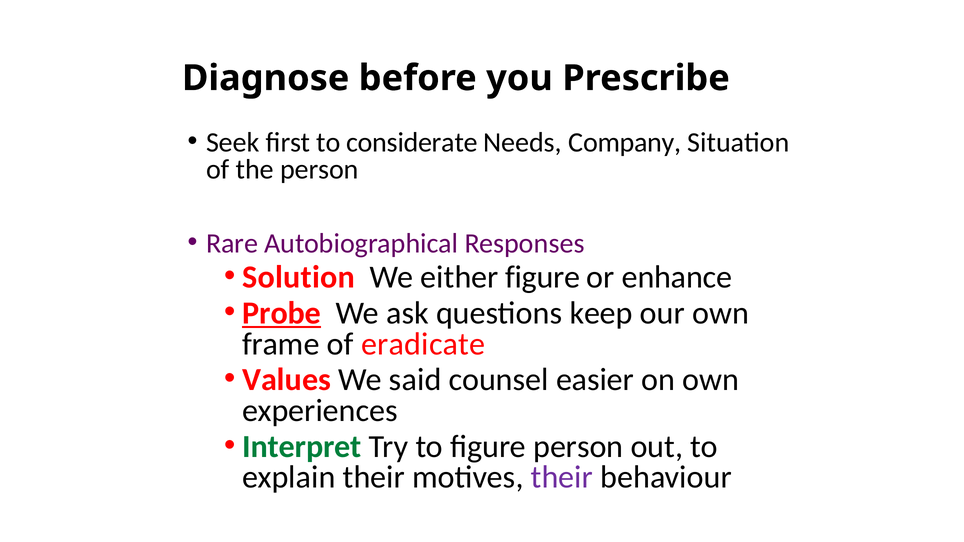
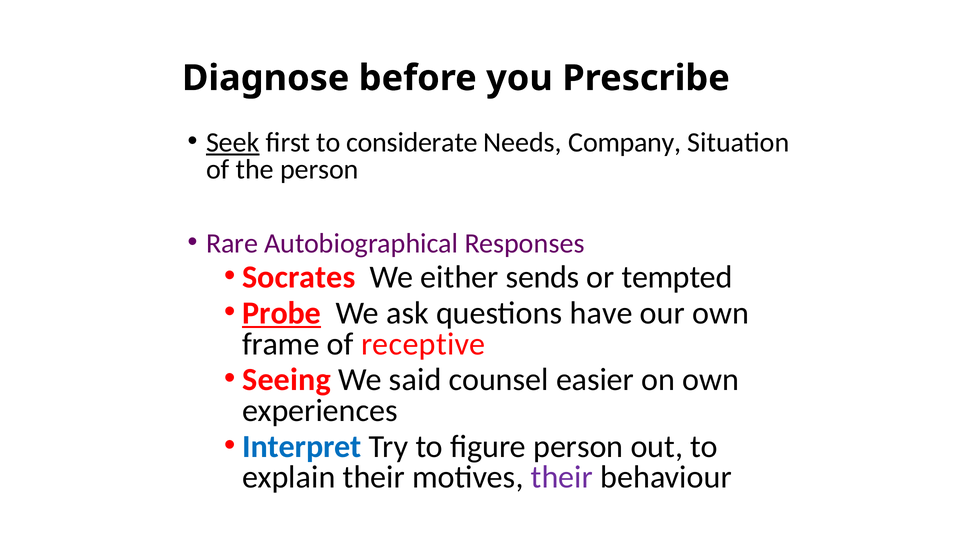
Seek underline: none -> present (233, 142)
Solution: Solution -> Socrates (299, 277)
either figure: figure -> sends (543, 277)
enhance: enhance -> tempted (677, 277)
keep: keep -> have (601, 313)
eradicate: eradicate -> receptive (423, 344)
Values: Values -> Seeing (287, 380)
Interpret colour: green -> blue (302, 447)
